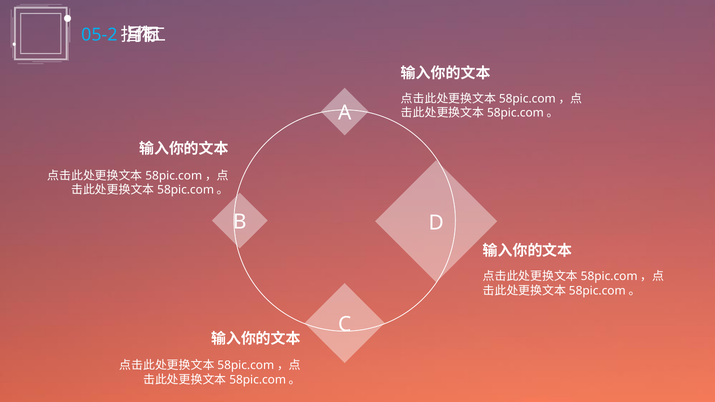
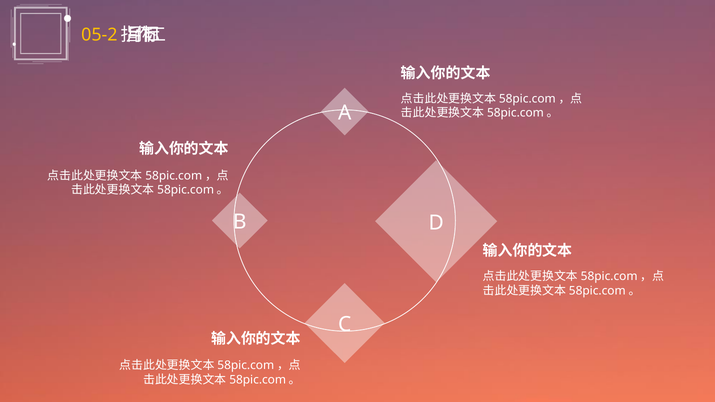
05-2 colour: light blue -> yellow (99, 35)
